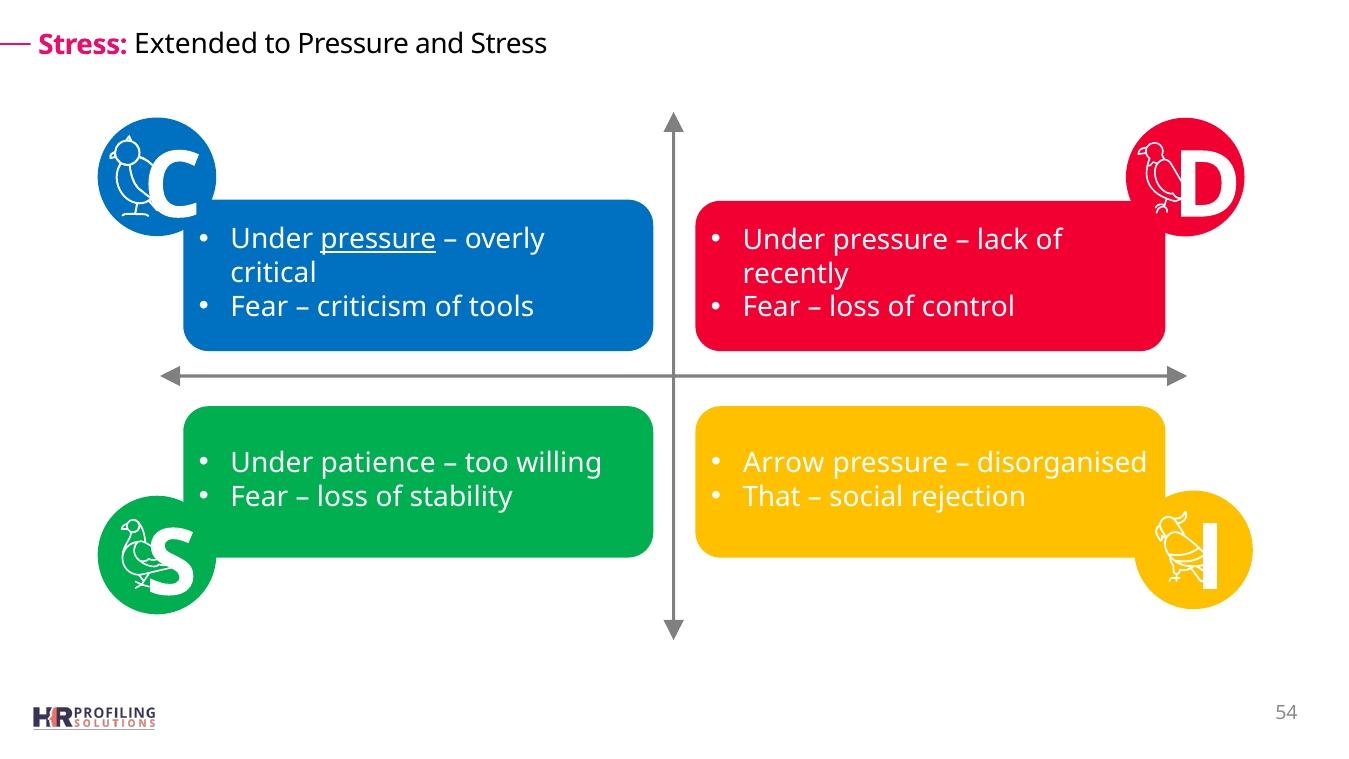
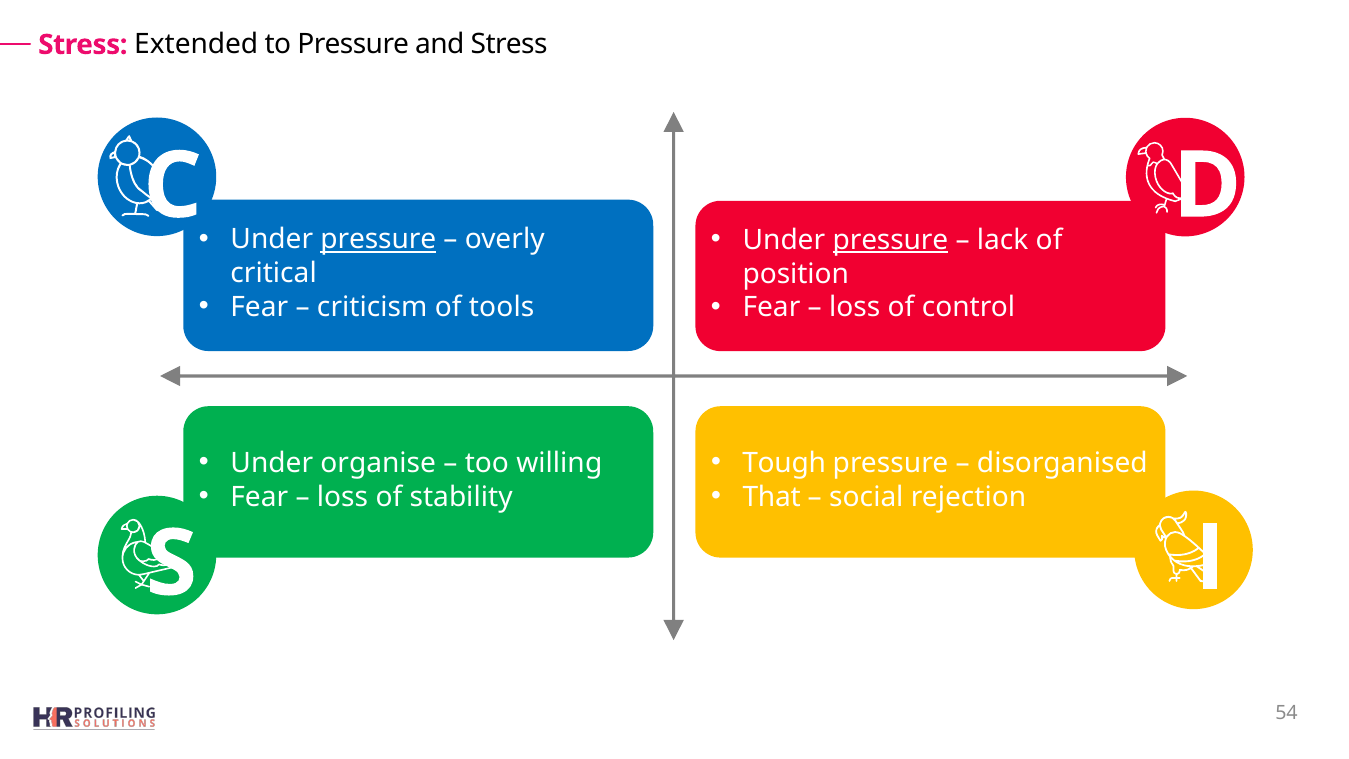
pressure underline: none -> present (890, 240)
recently: recently -> position (796, 274)
patience: patience -> organise (378, 463)
Arrow: Arrow -> Tough (784, 463)
